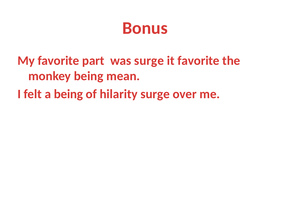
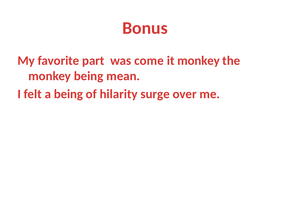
was surge: surge -> come (149, 61)
it favorite: favorite -> monkey (199, 61)
